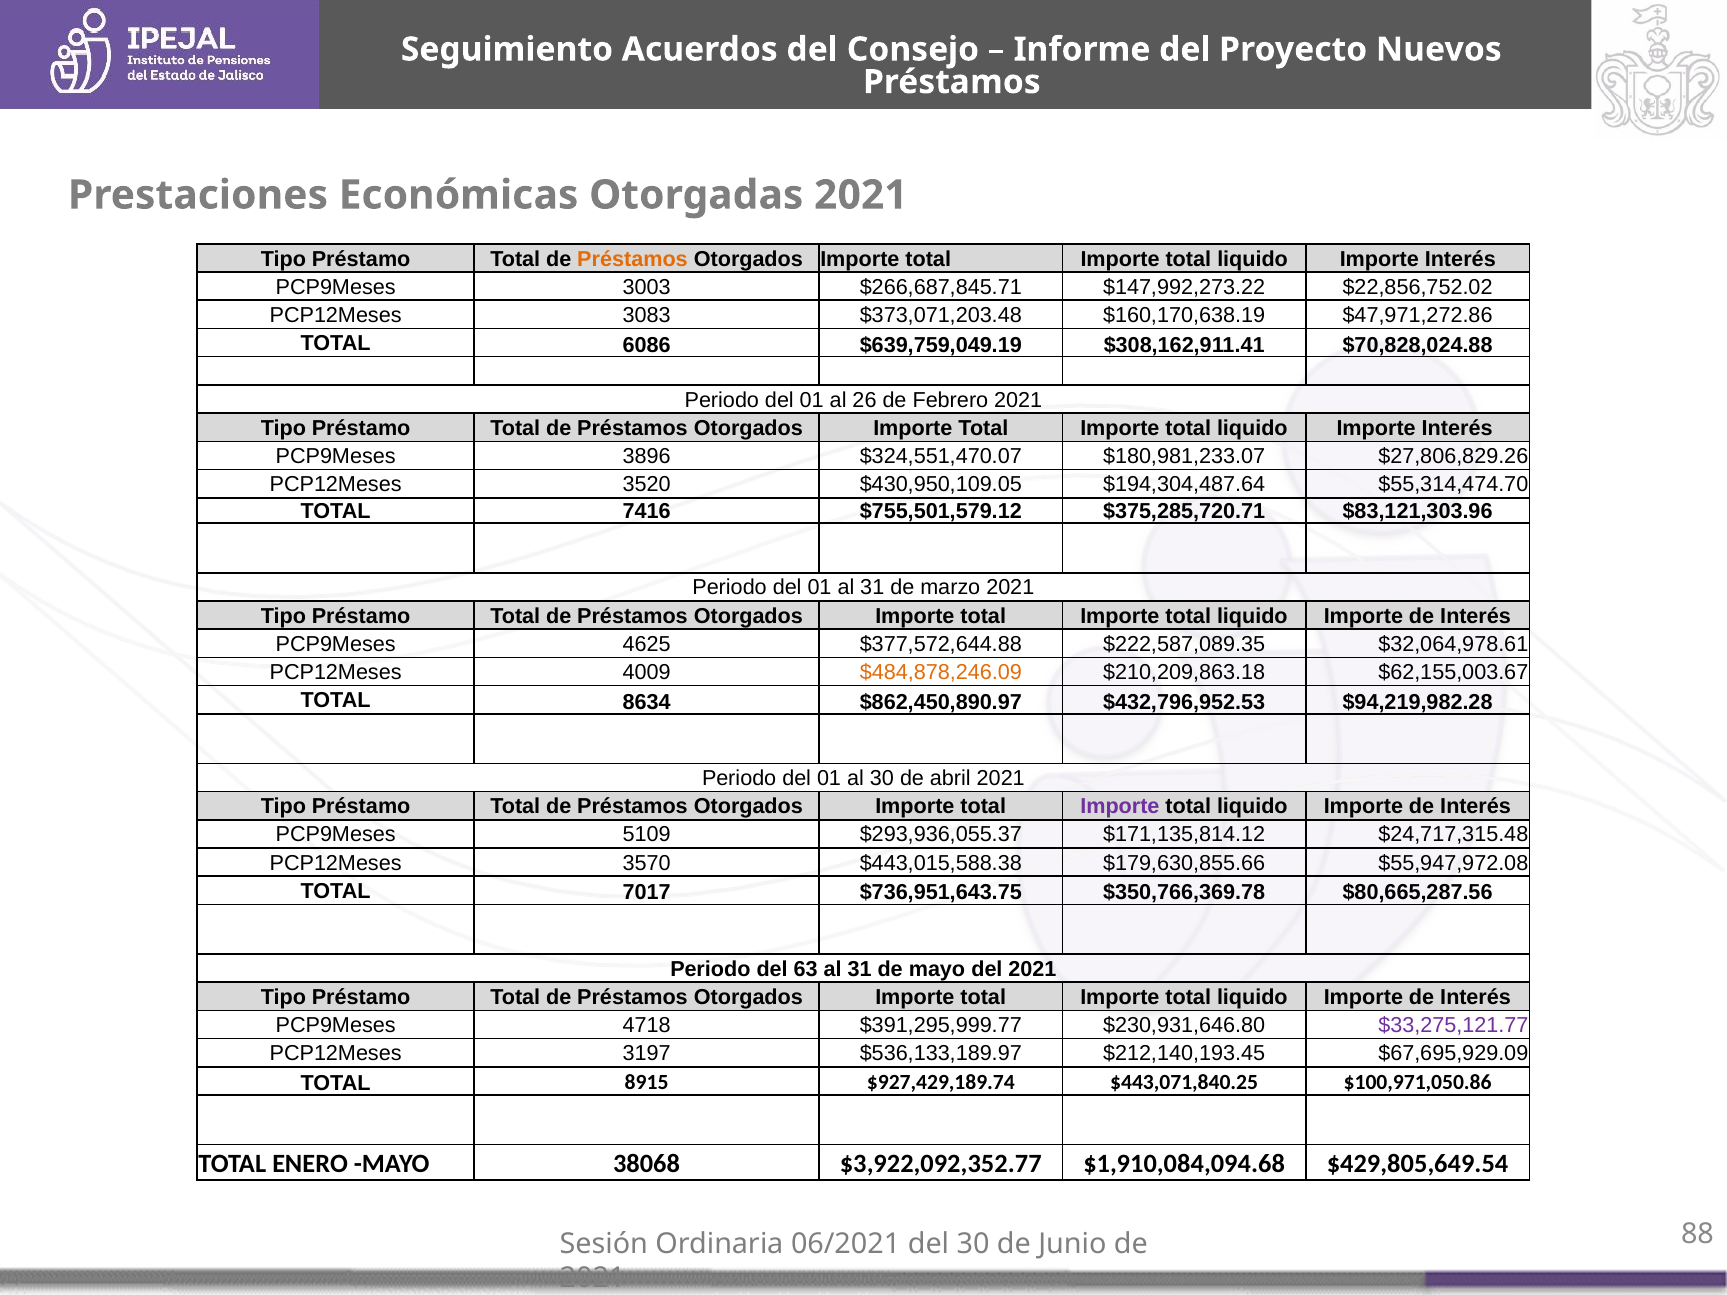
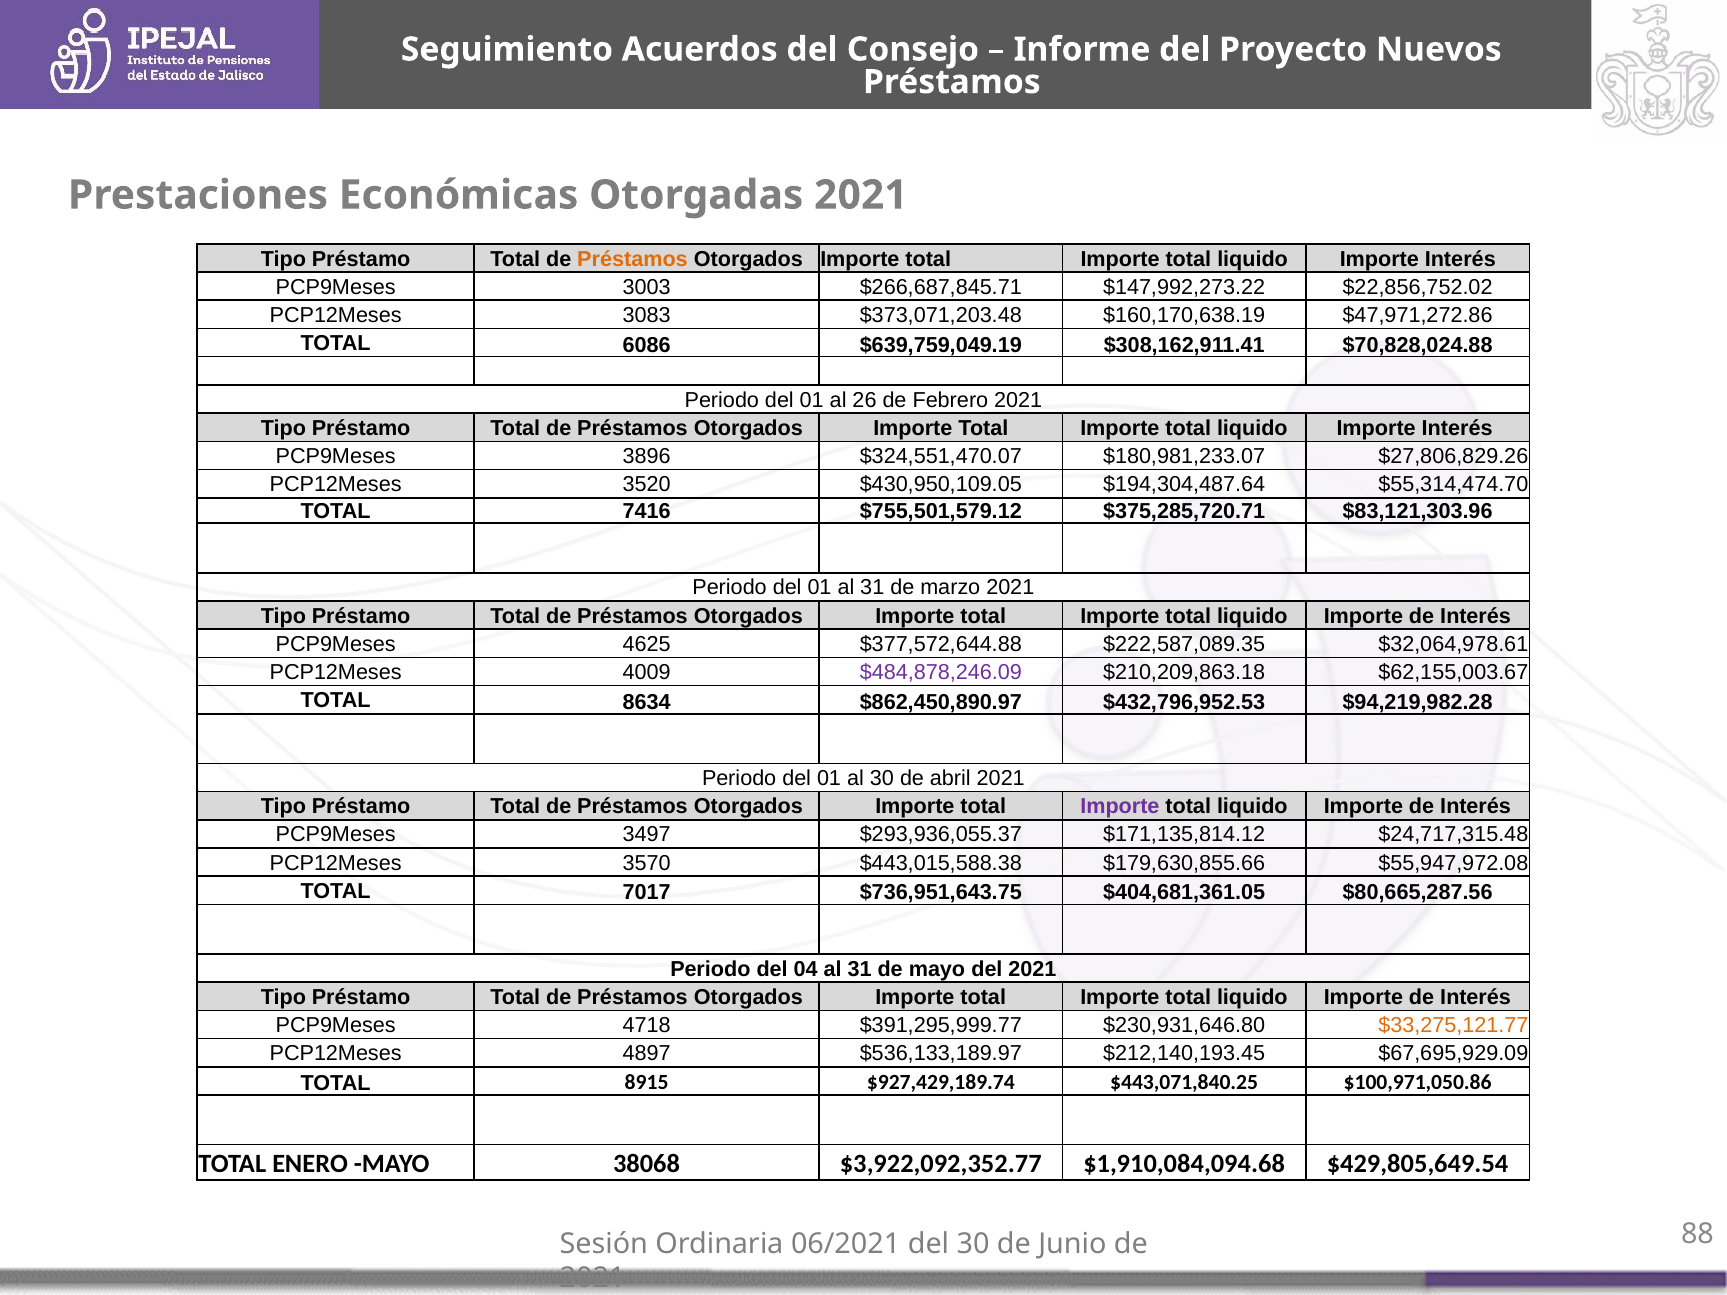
$484,878,246.09 colour: orange -> purple (941, 673)
5109: 5109 -> 3497 (647, 835)
$350,766,369.78: $350,766,369.78 -> $404,681,361.05 (1184, 893)
63: 63 -> 04 (806, 969)
$33,275,121.77 colour: purple -> orange (1453, 1026)
3197: 3197 -> 4897 (647, 1054)
